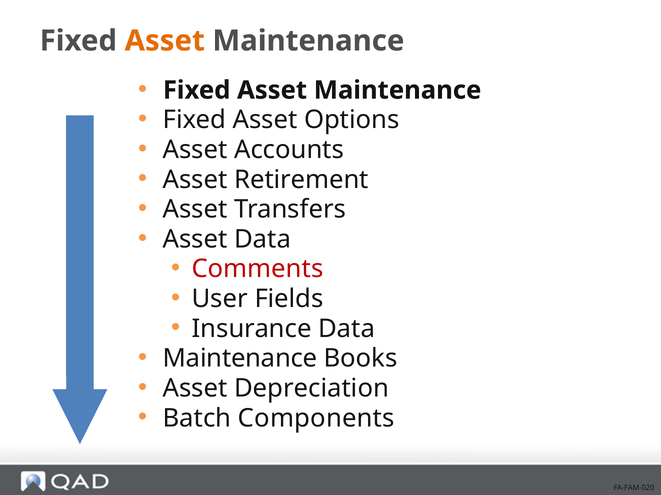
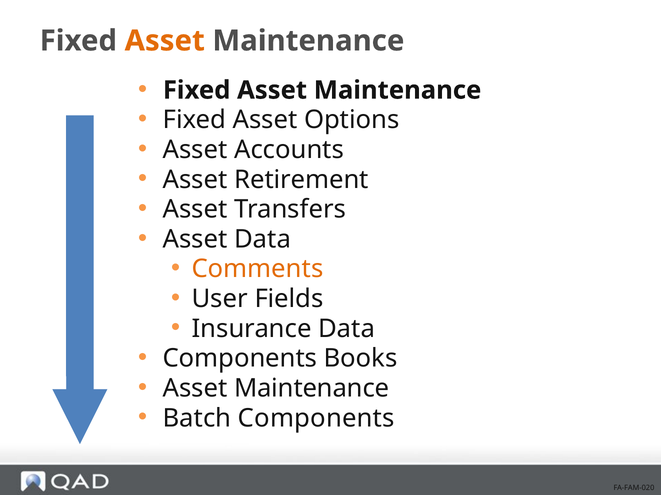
Comments colour: red -> orange (258, 269)
Maintenance: Maintenance -> Components (240, 359)
Depreciation: Depreciation -> Maintenance (312, 389)
